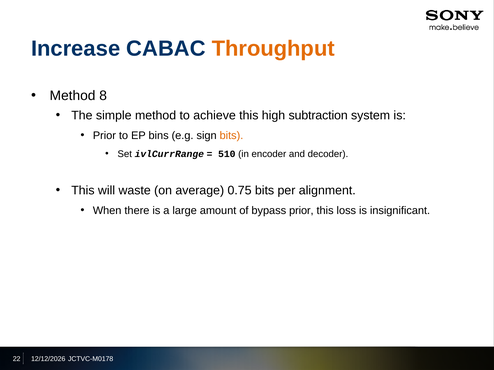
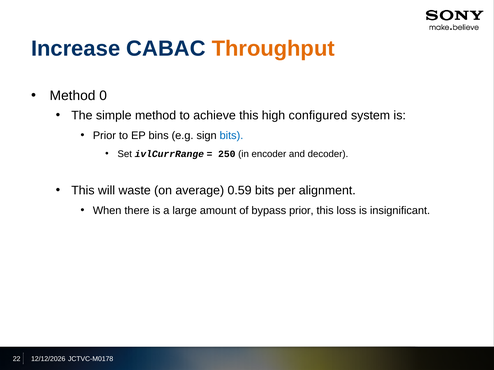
8: 8 -> 0 (103, 96)
subtraction: subtraction -> configured (318, 116)
bits colour: orange -> blue (231, 136)
510: 510 -> 250 (227, 154)
0.75: 0.75 -> 0.59 (240, 191)
